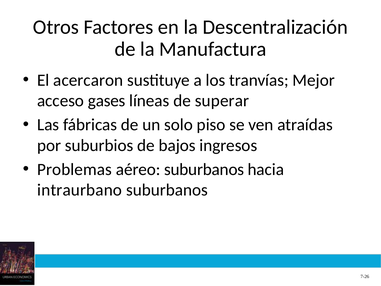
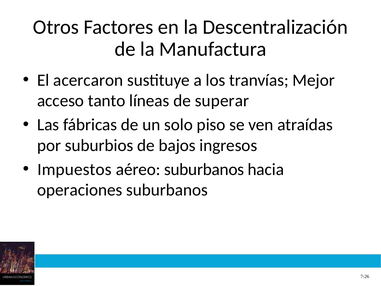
gases: gases -> tanto (107, 101)
Problemas: Problemas -> Impuestos (74, 169)
intraurbano: intraurbano -> operaciones (80, 190)
